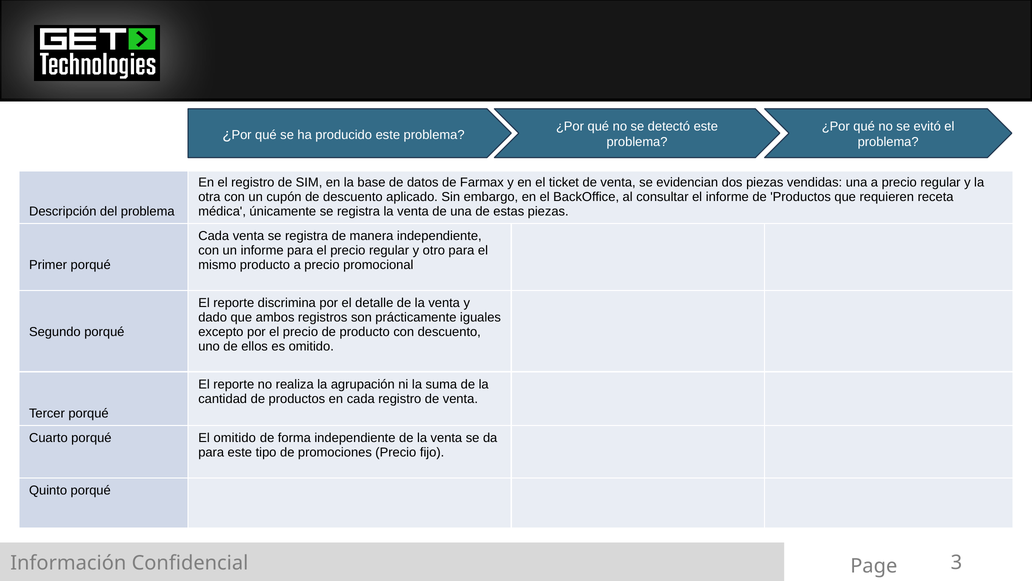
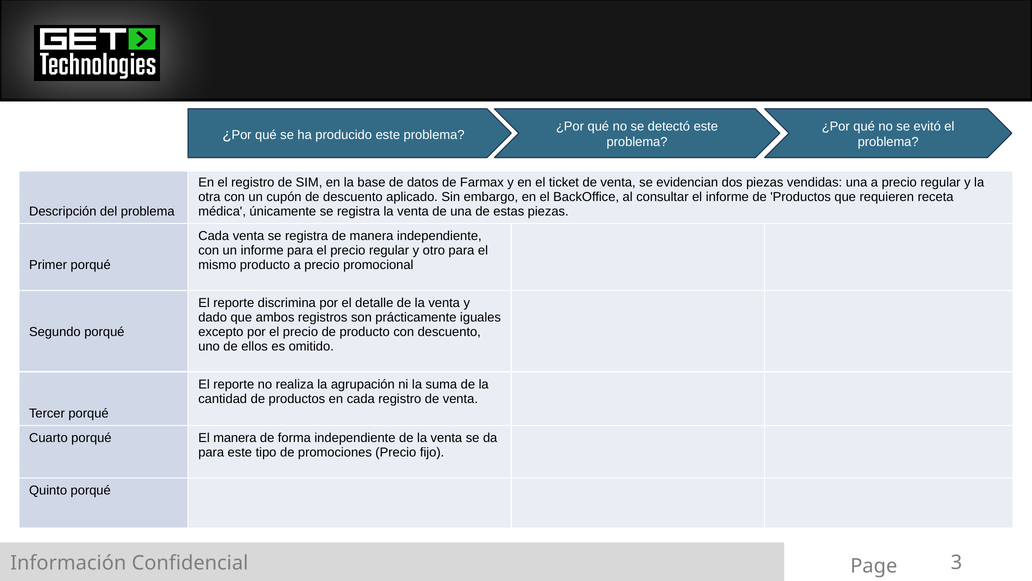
El omitido: omitido -> manera (235, 438)
